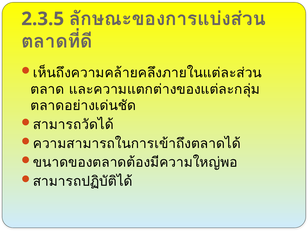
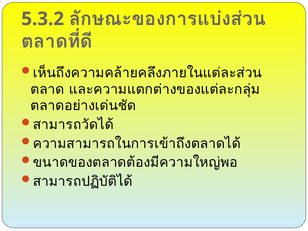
2.3.5: 2.3.5 -> 5.3.2 (43, 19)
